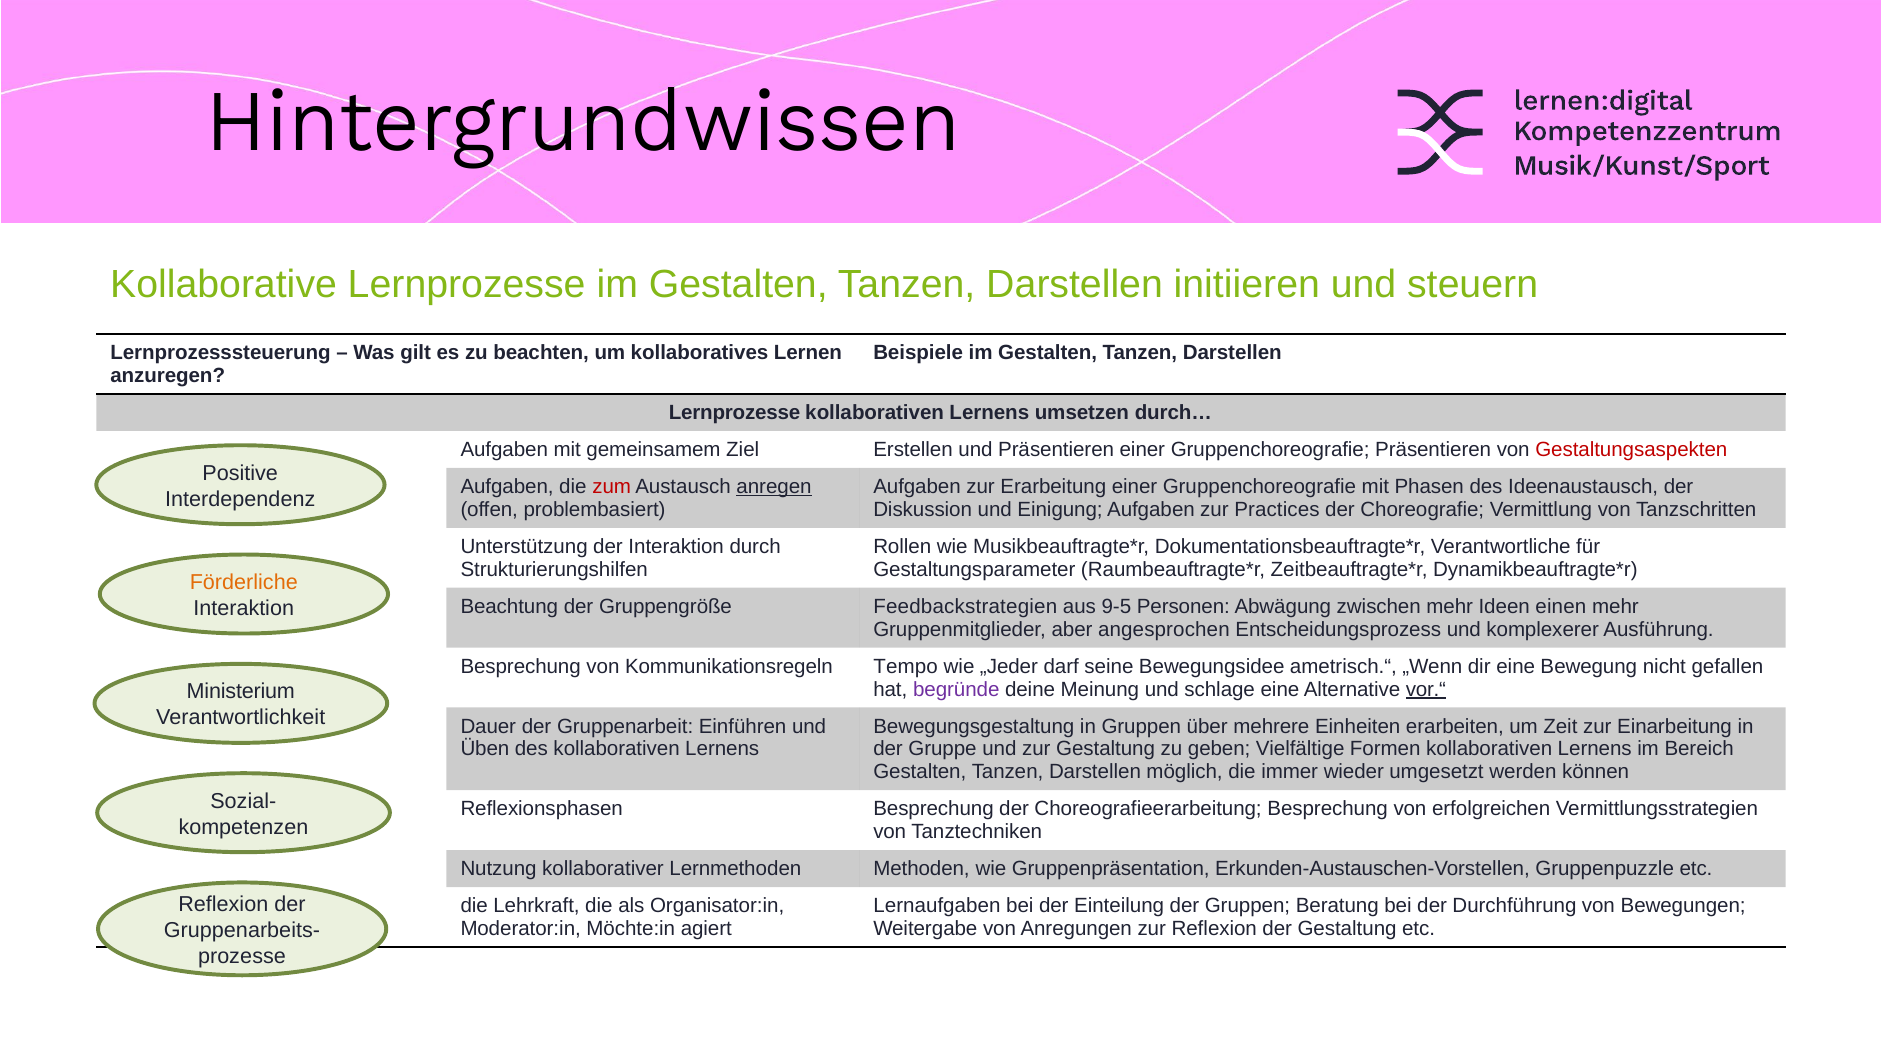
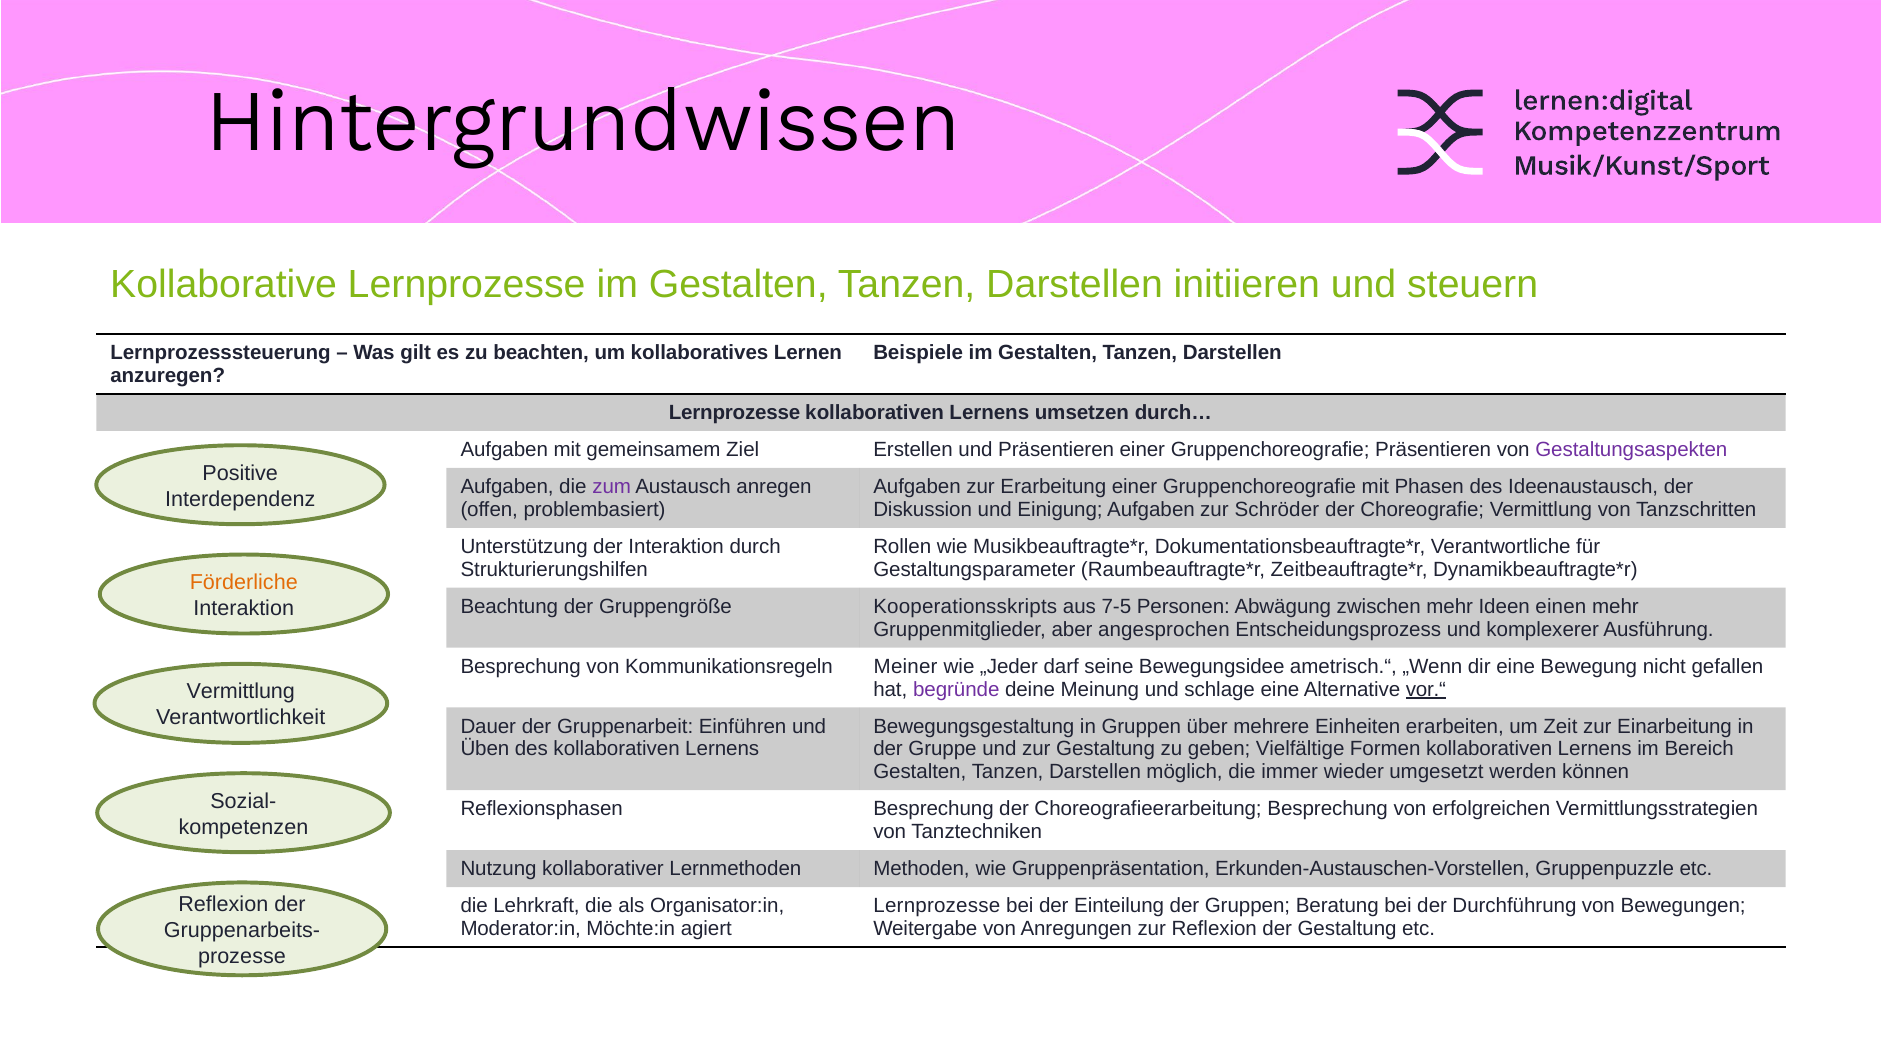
Gestaltungsaspekten colour: red -> purple (1631, 450)
zum colour: red -> purple (612, 487)
anregen underline: present -> none (774, 487)
Practices: Practices -> Schröder (1277, 509)
Feedbackstrategien: Feedbackstrategien -> Kooperationsskripts (965, 606)
9-5: 9-5 -> 7-5 (1116, 606)
Tempo: Tempo -> Meiner (906, 666)
Ministerium: Ministerium -> Vermittlung (241, 692)
Lernaufgaben: Lernaufgaben -> Lernprozesse (937, 906)
